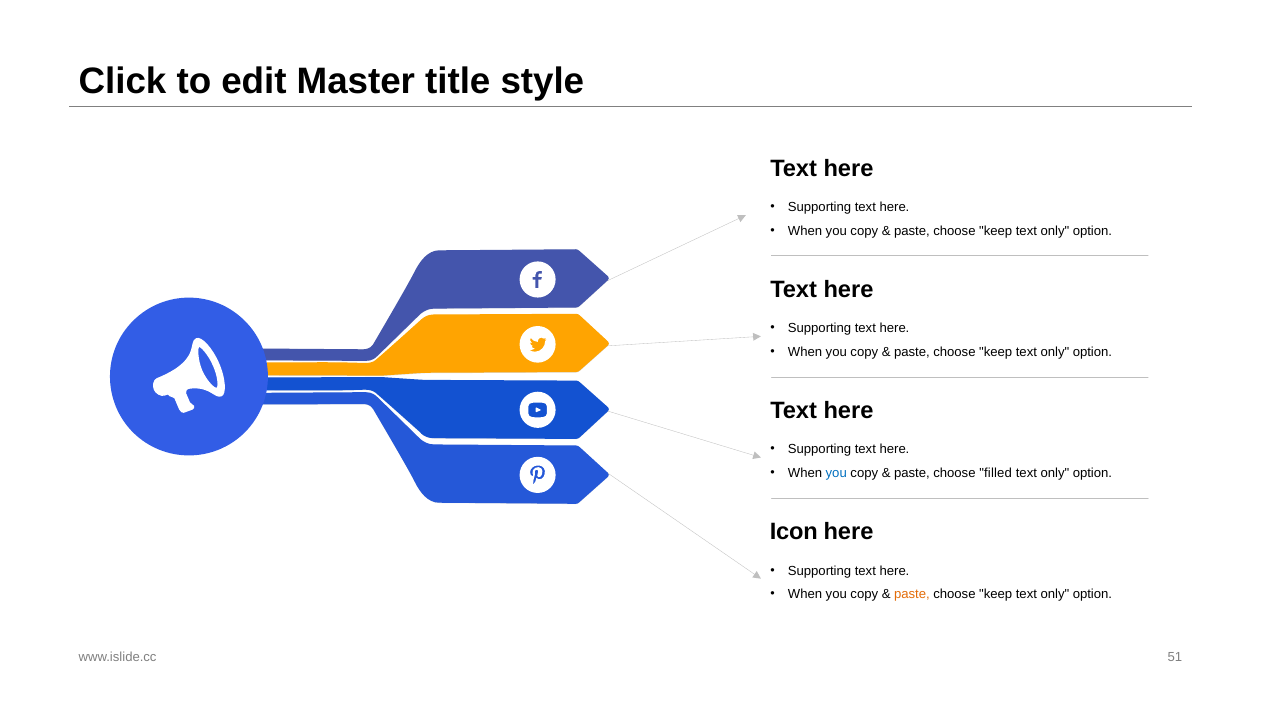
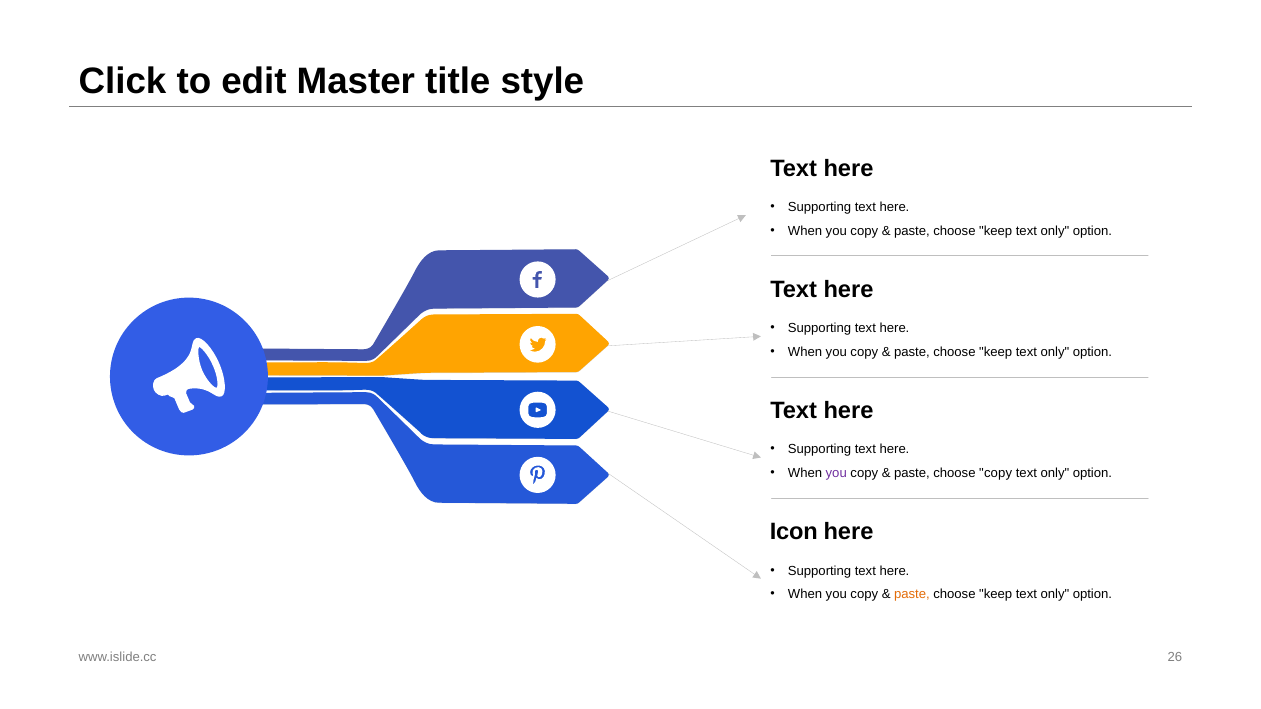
you colour: blue -> purple (836, 473)
choose filled: filled -> copy (996, 473)
51: 51 -> 26 (1175, 657)
